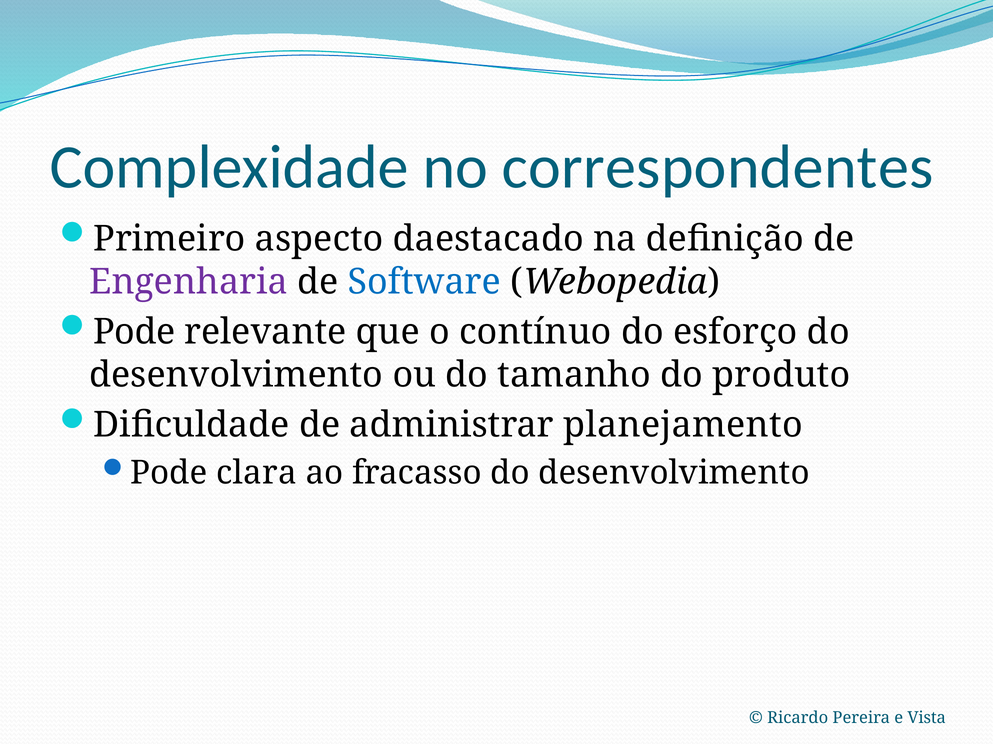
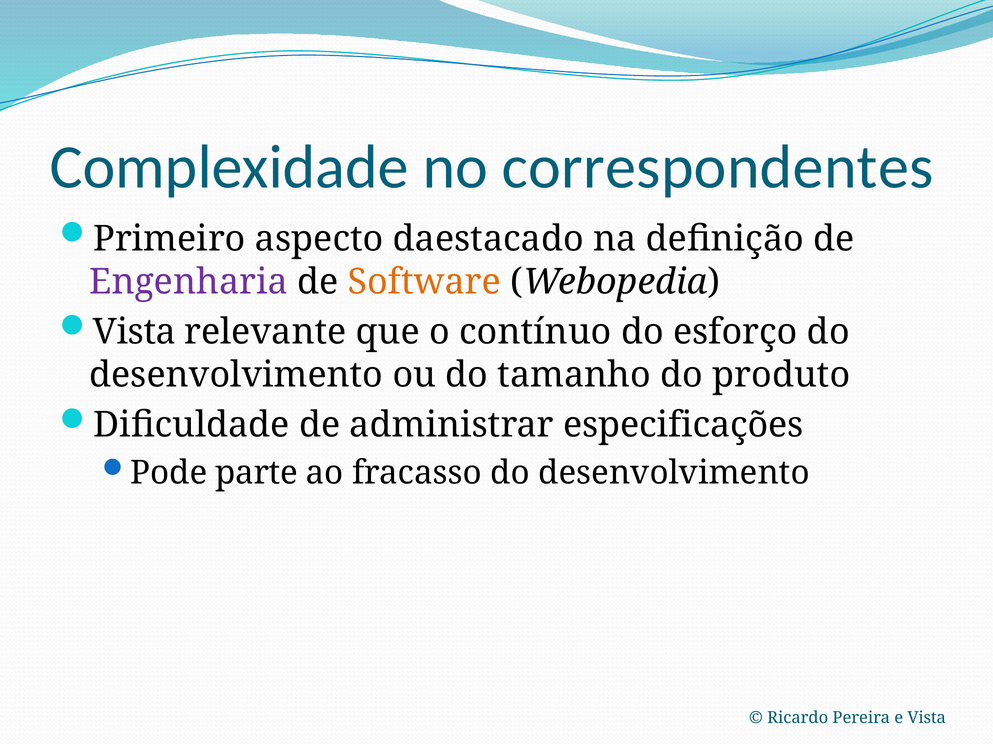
Software colour: blue -> orange (424, 282)
Pode: Pode -> Vista (134, 332)
planejamento: planejamento -> especificações (683, 425)
clara: clara -> parte (257, 473)
